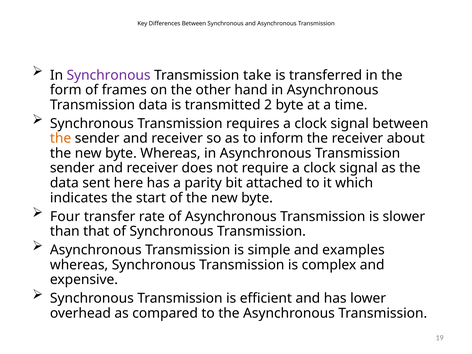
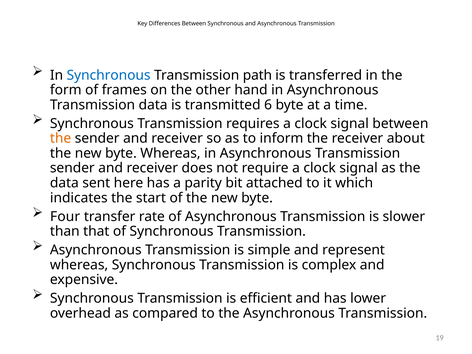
Synchronous colour: purple -> blue (109, 75)
take: take -> path (257, 75)
2: 2 -> 6 (268, 105)
examples: examples -> represent (354, 250)
